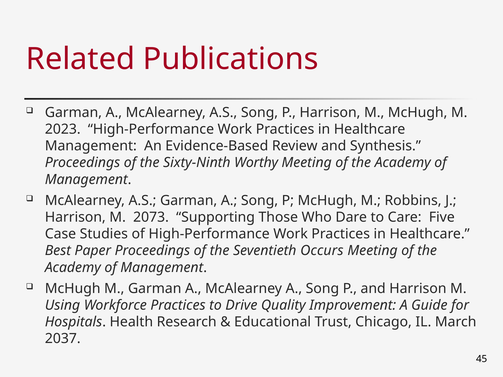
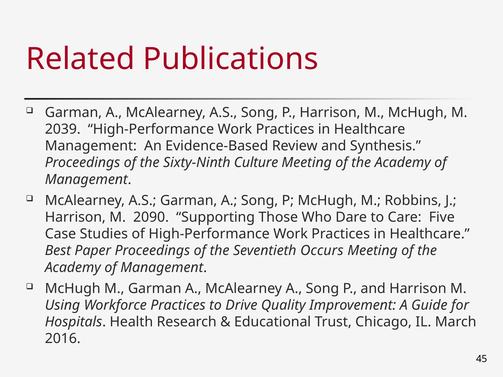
2023: 2023 -> 2039 (63, 129)
Worthy: Worthy -> Culture (256, 163)
2073: 2073 -> 2090 (151, 217)
2037: 2037 -> 2016 (63, 339)
